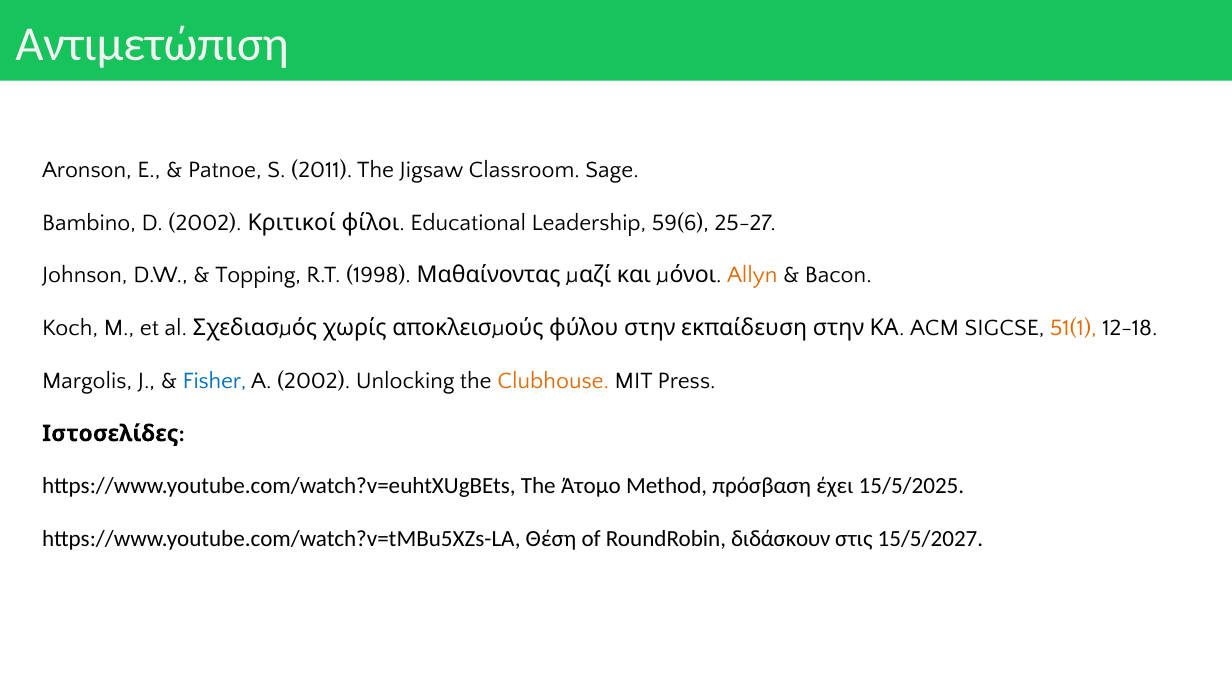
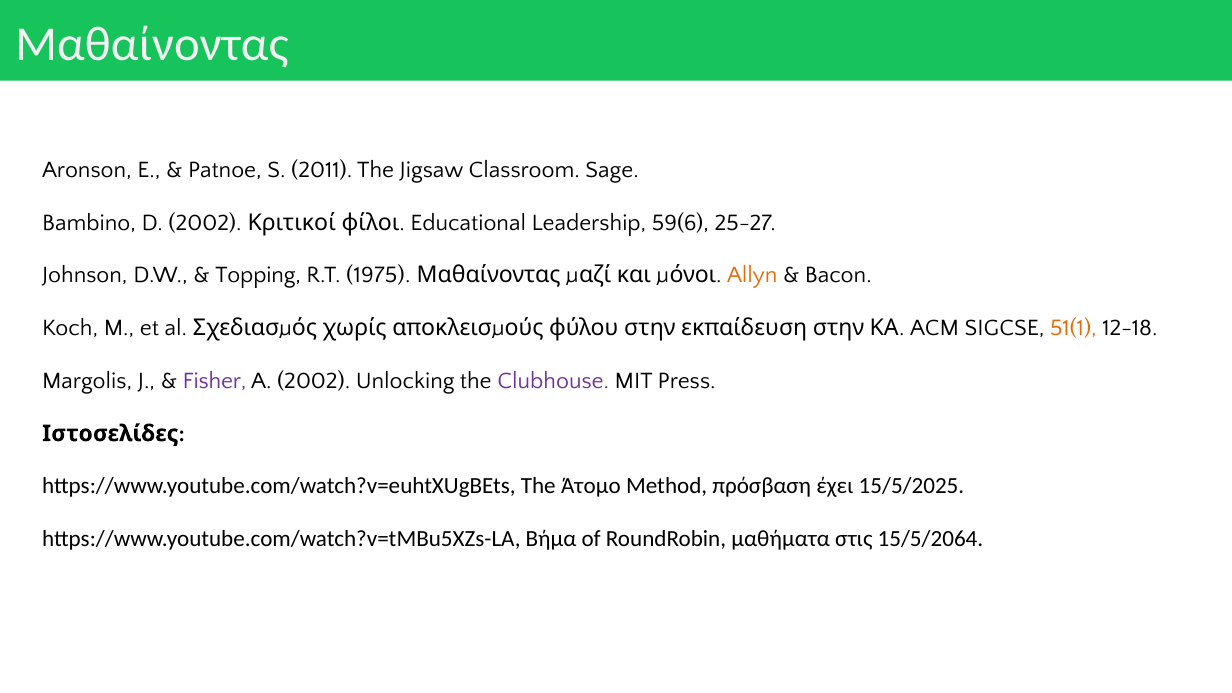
Αντιμετώπιση: Αντιμετώπιση -> Μαθαίνοντας (152, 44)
1998: 1998 -> 1975 (378, 275)
Fisher colour: blue -> purple (215, 381)
Clubhouse colour: orange -> purple (553, 381)
Θέση: Θέση -> Βήμα (551, 539)
διδάσκουν: διδάσκουν -> μαθήματα (781, 539)
15/5/2027: 15/5/2027 -> 15/5/2064 (930, 539)
